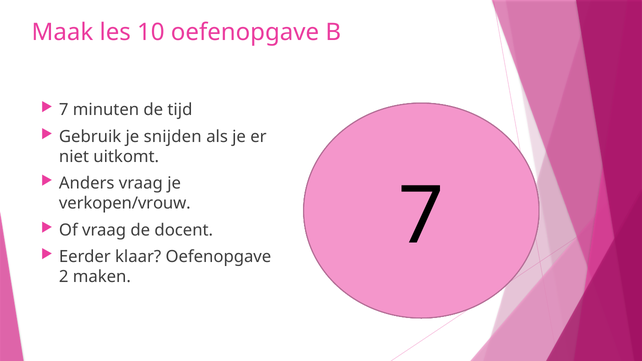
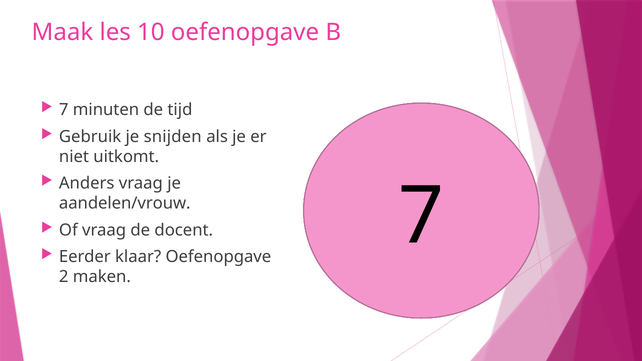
verkopen/vrouw: verkopen/vrouw -> aandelen/vrouw (125, 203)
